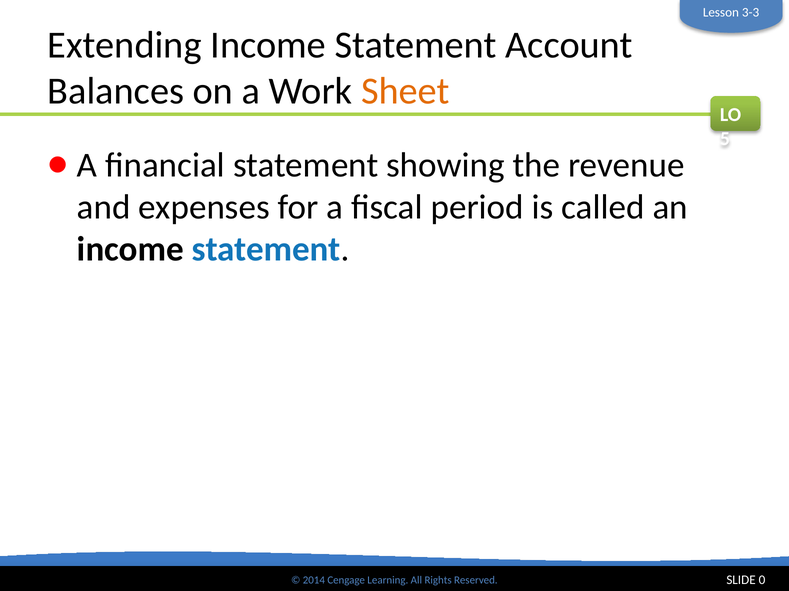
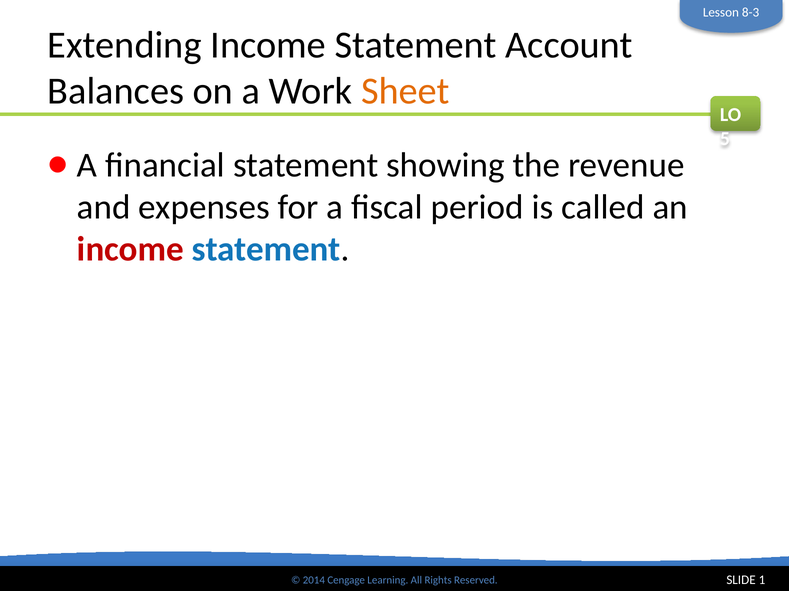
3-3: 3-3 -> 8-3 (751, 13)
income colour: black -> red (130, 250)
0: 0 -> 1 (762, 581)
